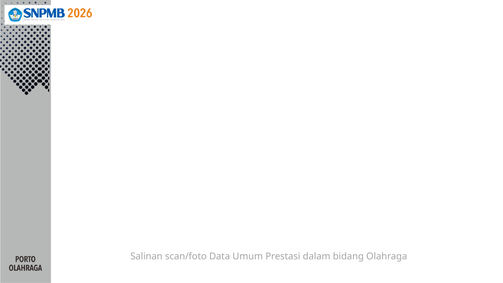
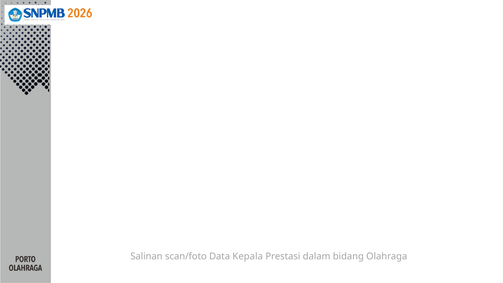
Umum: Umum -> Kepala (248, 256)
